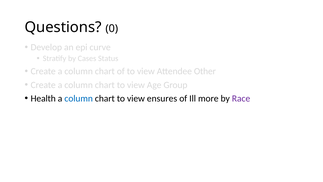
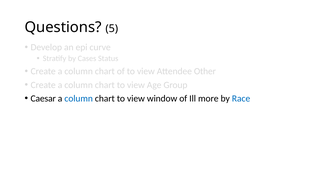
0: 0 -> 5 (112, 28)
Health: Health -> Caesar (43, 98)
ensures: ensures -> window (162, 98)
Race colour: purple -> blue (241, 98)
